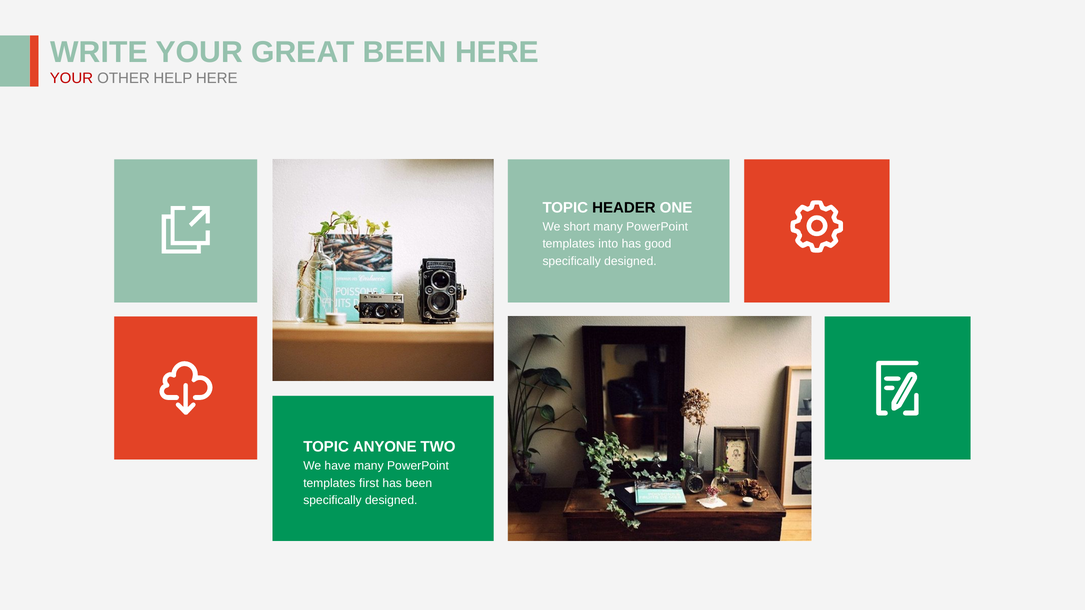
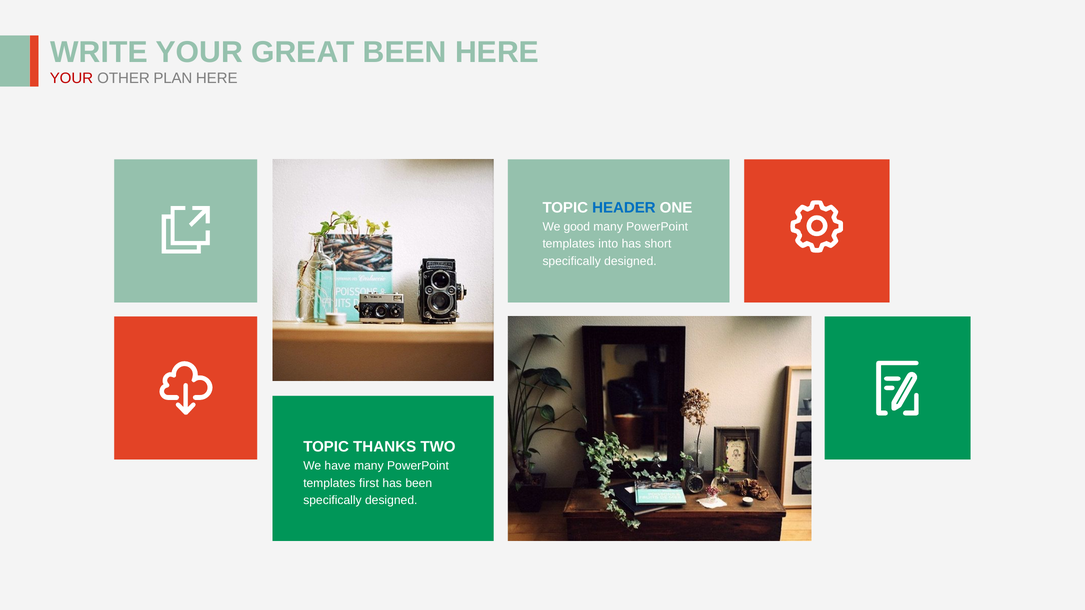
HELP: HELP -> PLAN (173, 78)
HEADER colour: black -> blue (624, 208)
short: short -> good (577, 227)
good: good -> short (658, 244)
ANYONE: ANYONE -> THANKS (385, 447)
